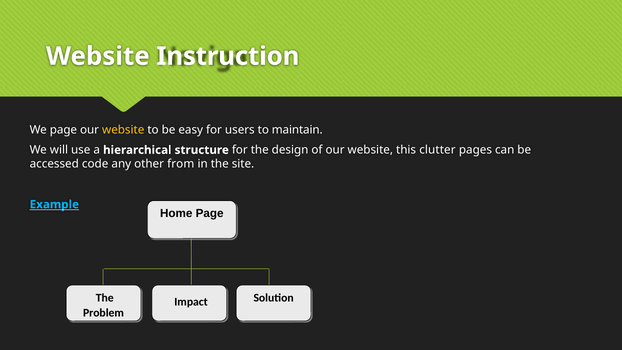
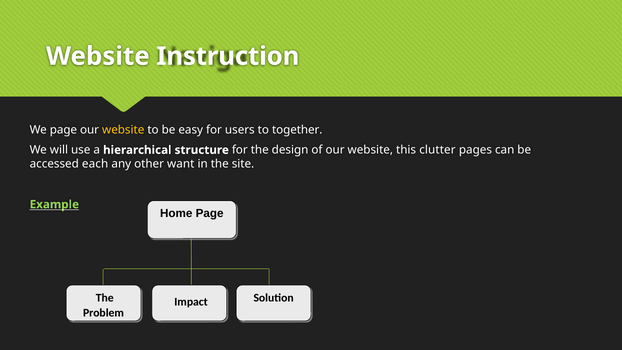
maintain: maintain -> together (297, 130)
code: code -> each (95, 164)
from: from -> want (181, 164)
Example colour: light blue -> light green (54, 204)
